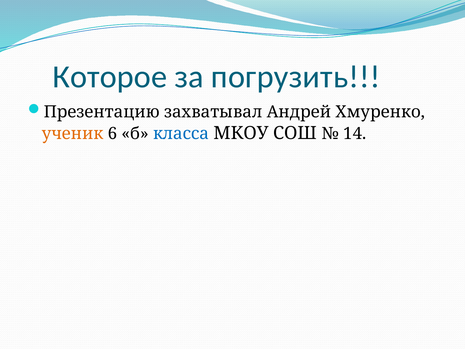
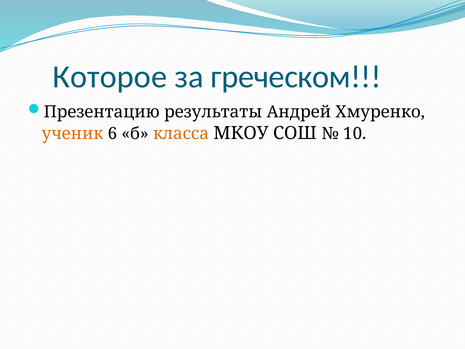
погрузить: погрузить -> греческом (296, 77)
захватывал: захватывал -> результаты (213, 112)
класса colour: blue -> orange (181, 133)
14: 14 -> 10 (355, 133)
